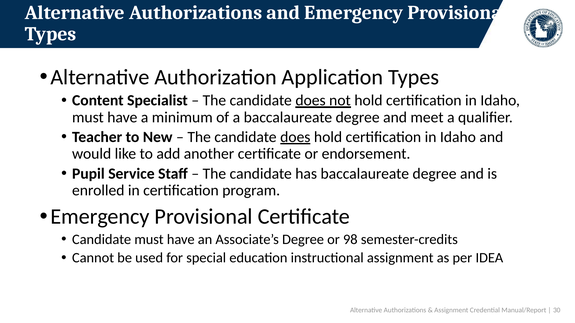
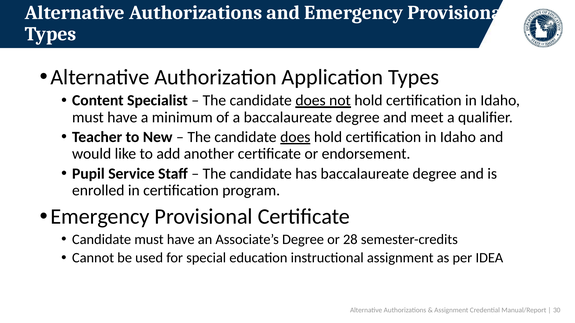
98: 98 -> 28 (350, 240)
